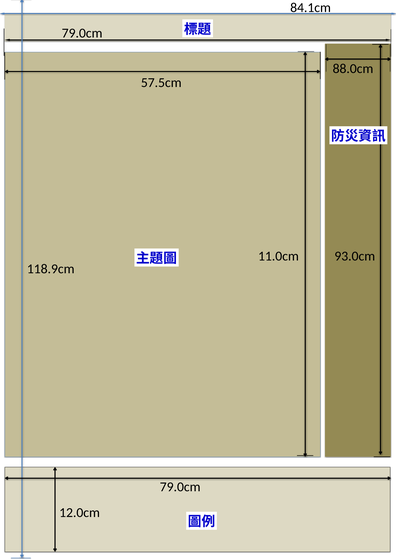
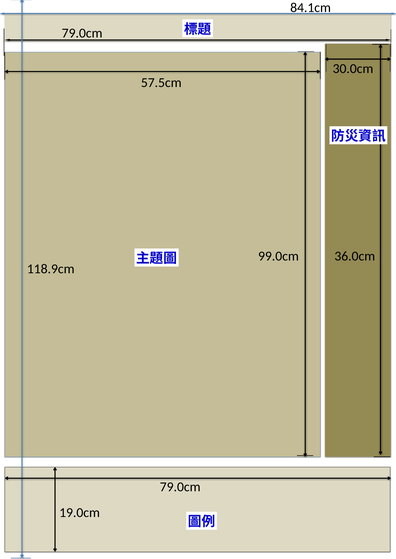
88.0cm: 88.0cm -> 30.0cm (353, 69)
11.0cm: 11.0cm -> 99.0cm (278, 256)
93.0cm: 93.0cm -> 36.0cm (355, 256)
12.0cm: 12.0cm -> 19.0cm (80, 513)
